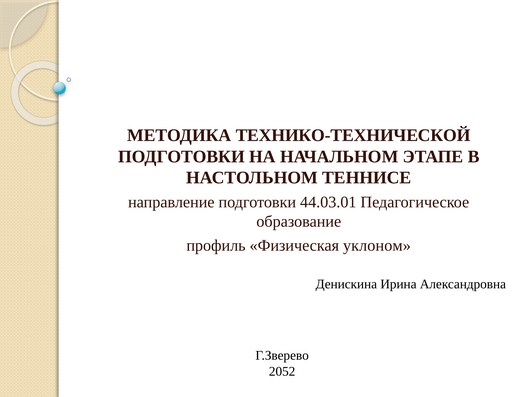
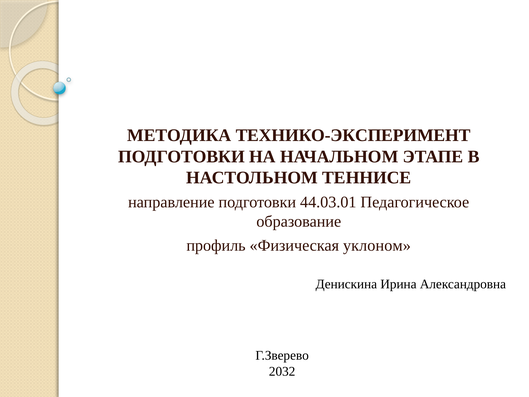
ТЕХНИКО-ТЕХНИЧЕСКОЙ: ТЕХНИКО-ТЕХНИЧЕСКОЙ -> ТЕХНИКО-ЭКСПЕРИМЕНТ (353, 135)
2052: 2052 -> 2032 (282, 371)
